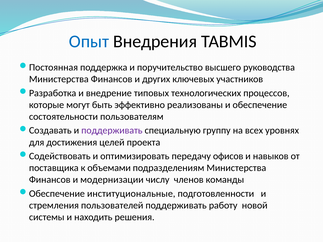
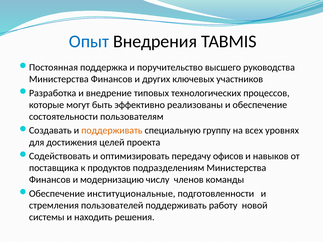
поддерживать colour: purple -> orange (112, 131)
объемами: объемами -> продуктов (109, 168)
модернизации: модернизации -> модернизацию (112, 180)
